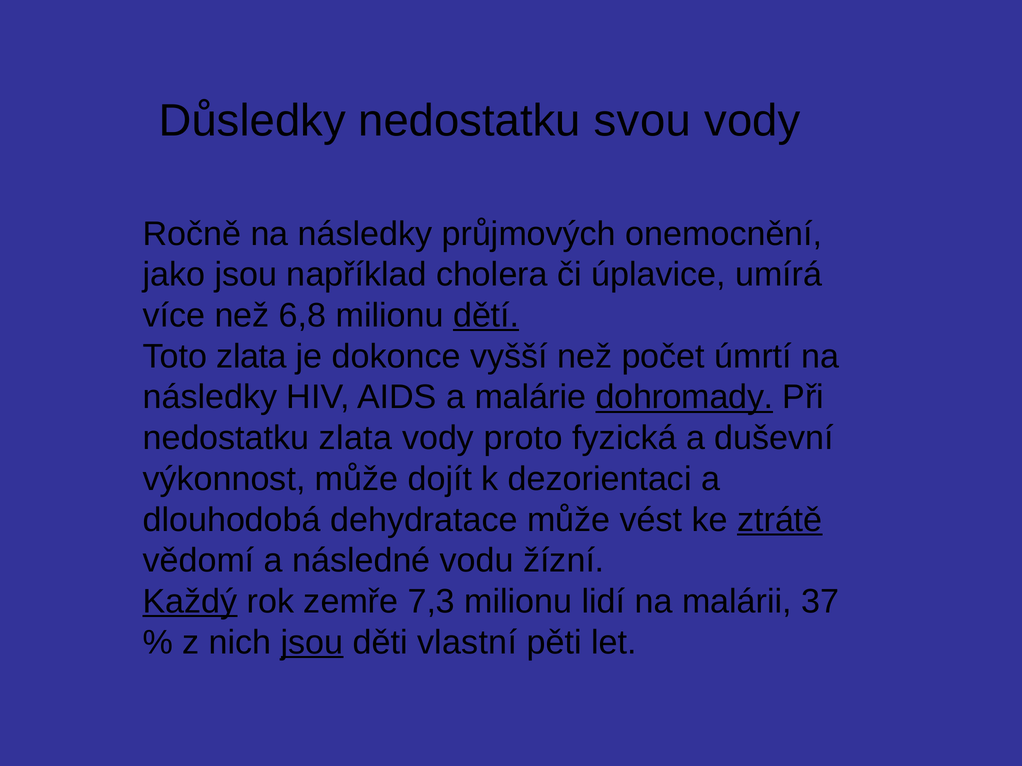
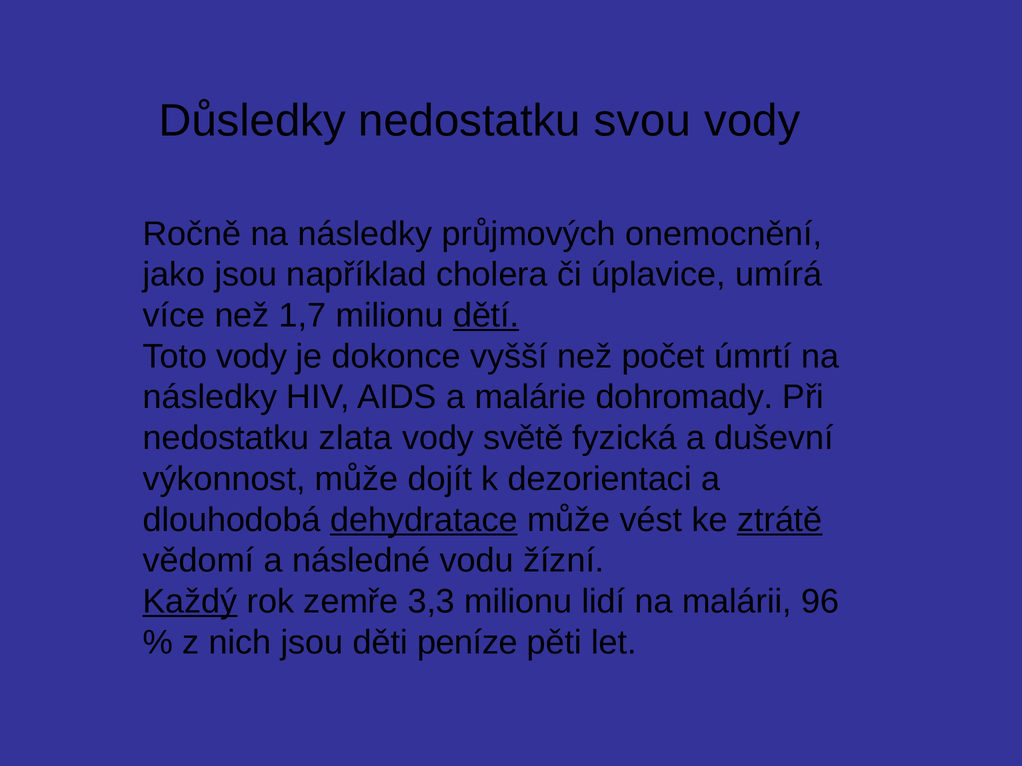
6,8: 6,8 -> 1,7 (303, 316)
Toto zlata: zlata -> vody (252, 357)
dohromady underline: present -> none (684, 398)
proto: proto -> světě (523, 438)
dehydratace underline: none -> present (424, 520)
7,3: 7,3 -> 3,3 (431, 602)
37: 37 -> 96 (820, 602)
jsou underline: present -> none (312, 643)
vlastní: vlastní -> peníze (467, 643)
